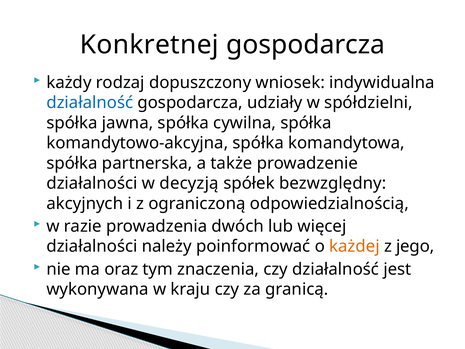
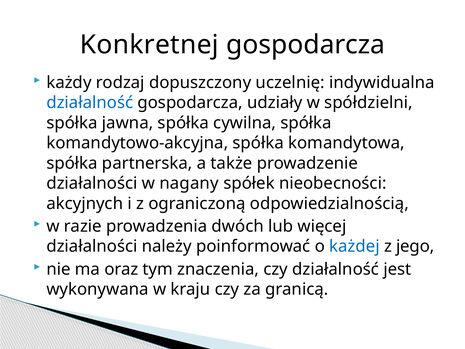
wniosek: wniosek -> uczelnię (290, 83)
decyzją: decyzją -> nagany (189, 183)
bezwzględny: bezwzględny -> nieobecności (333, 183)
każdej colour: orange -> blue (354, 246)
